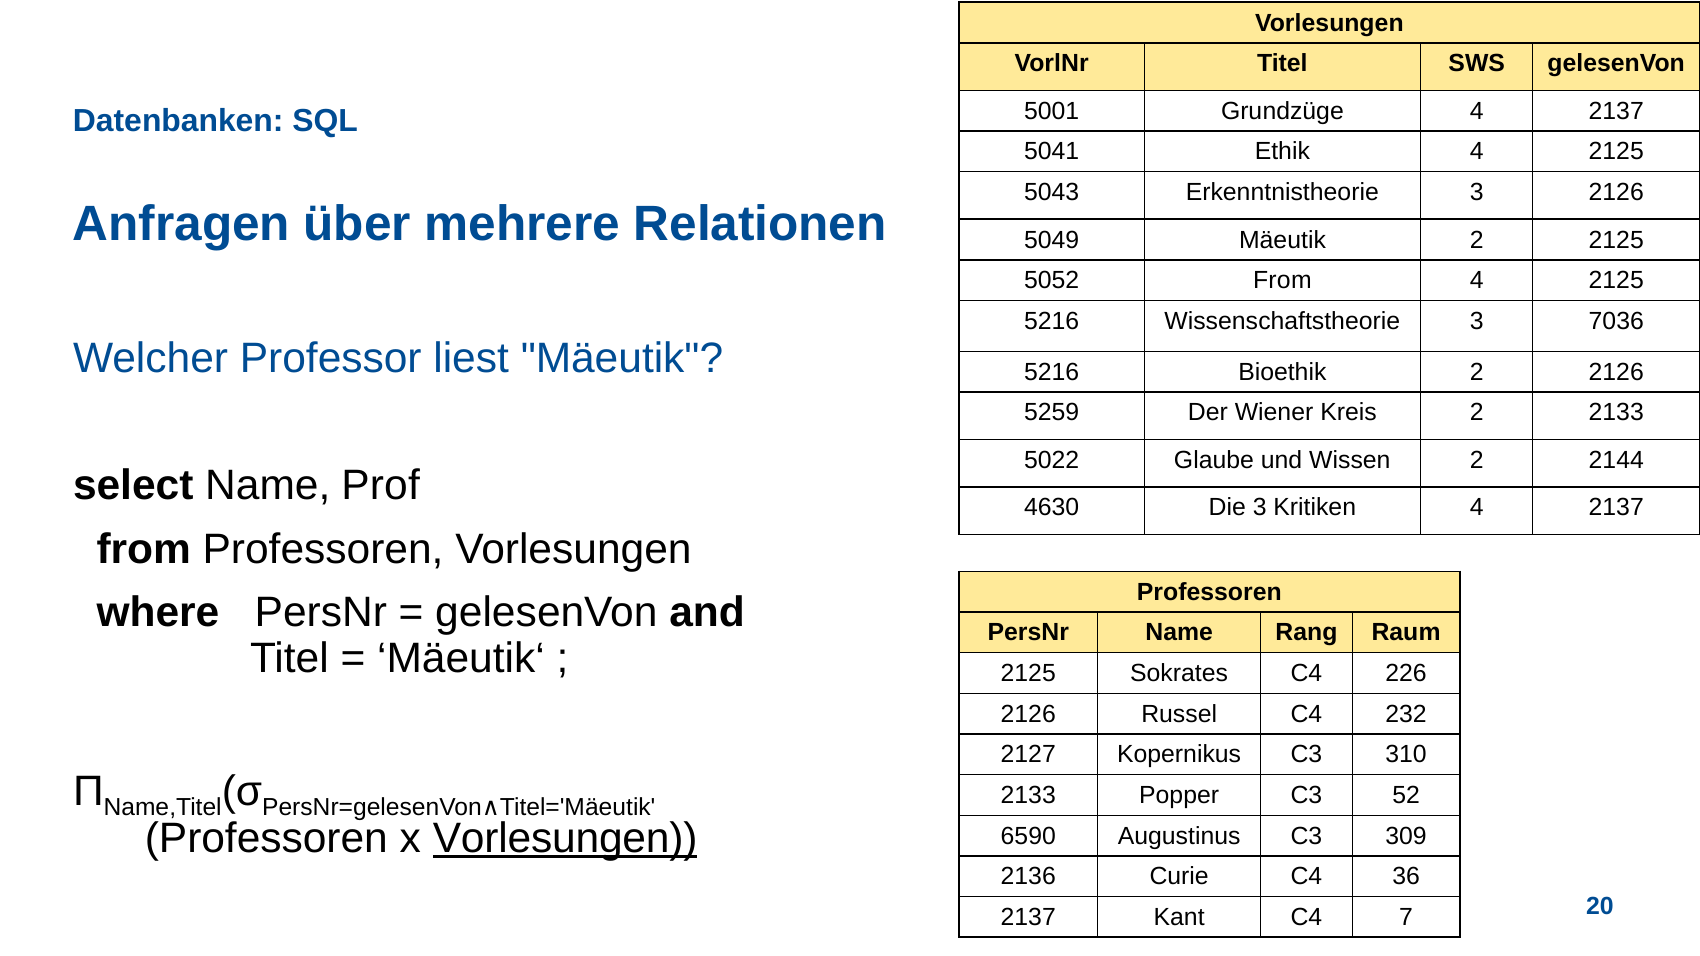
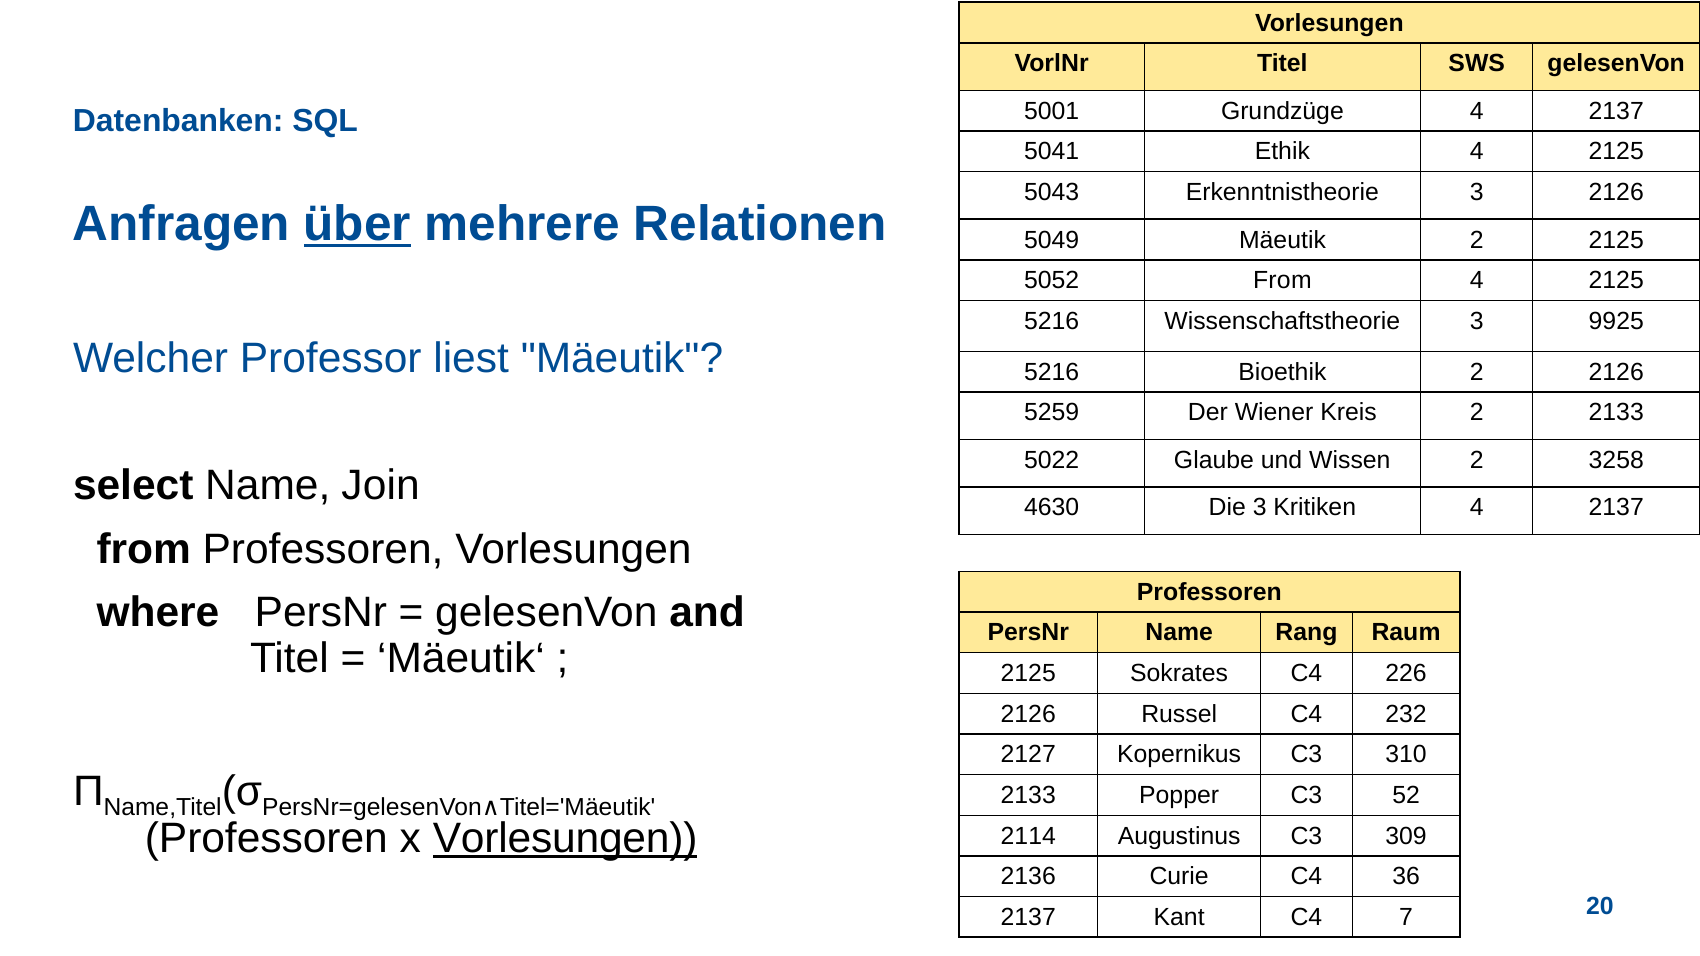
über underline: none -> present (357, 224)
7036: 7036 -> 9925 (1616, 321)
2144: 2144 -> 3258 (1616, 460)
Prof: Prof -> Join (381, 486)
6590: 6590 -> 2114 (1028, 836)
